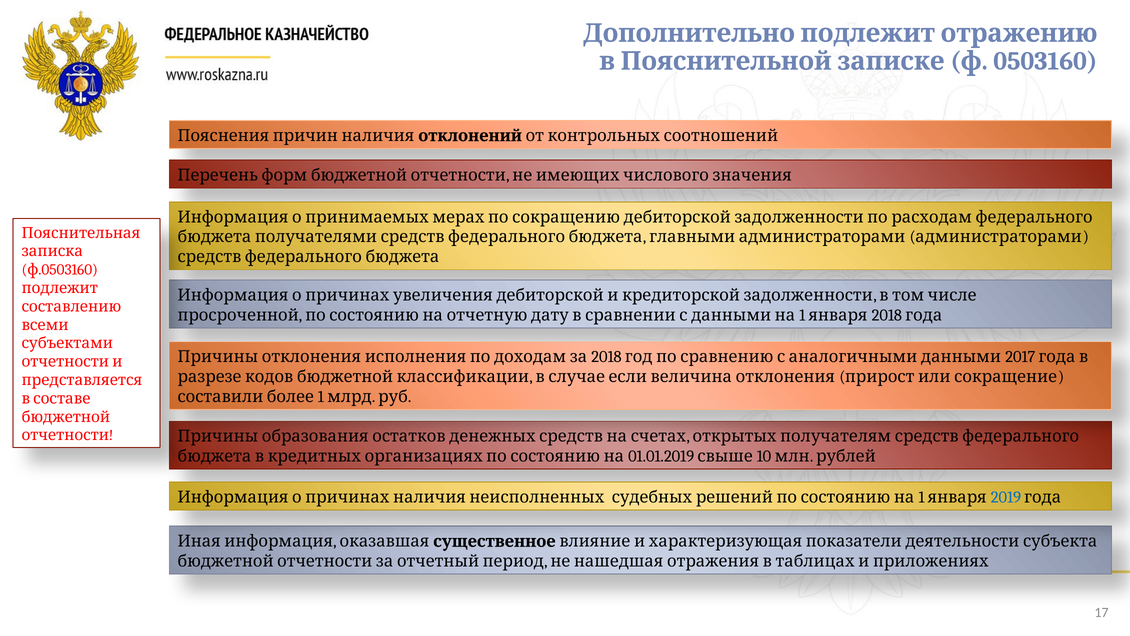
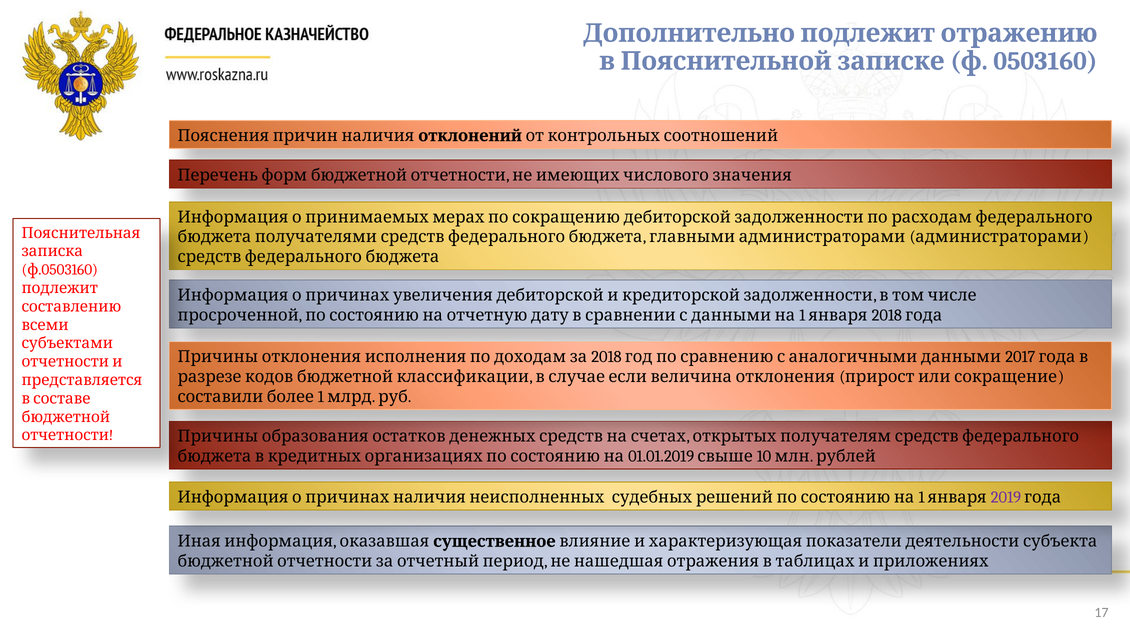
2019 colour: blue -> purple (1006, 497)
